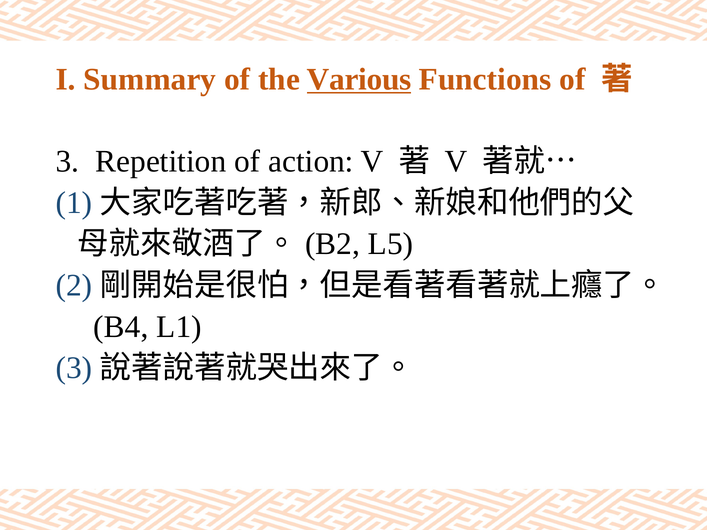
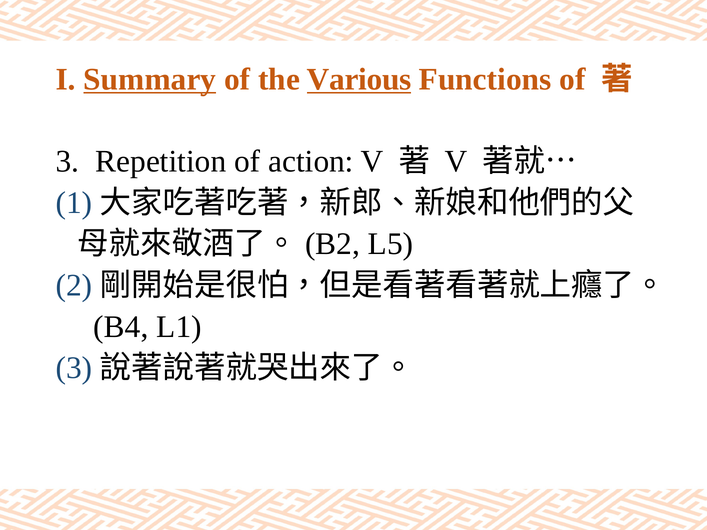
Summary underline: none -> present (150, 79)
